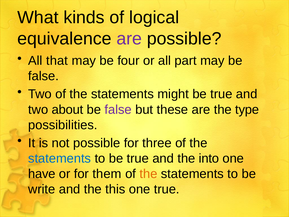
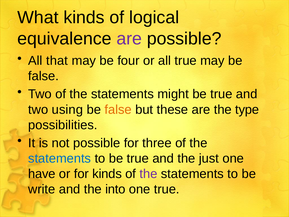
all part: part -> true (186, 61)
about: about -> using (67, 109)
false colour: purple -> orange (118, 109)
into: into -> just (209, 158)
for them: them -> kinds (107, 174)
the colour: orange -> purple (148, 174)
this: this -> into (115, 189)
